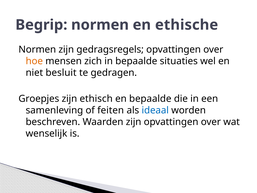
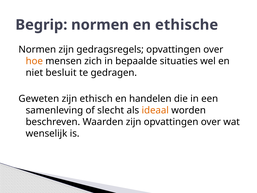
Groepjes: Groepjes -> Geweten (39, 99)
en bepaalde: bepaalde -> handelen (150, 99)
feiten: feiten -> slecht (111, 110)
ideaal colour: blue -> orange (155, 110)
